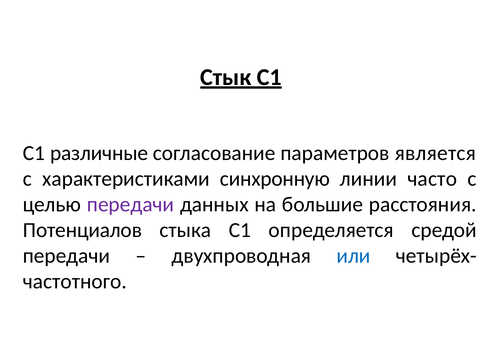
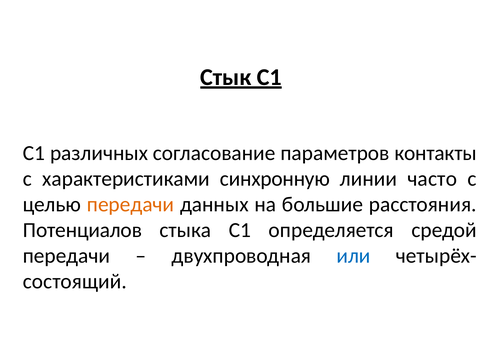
различные: различные -> различных (99, 153)
является: является -> контакты (436, 153)
передачи colour: purple -> orange (131, 205)
частотного: частотного -> состоящий (75, 282)
